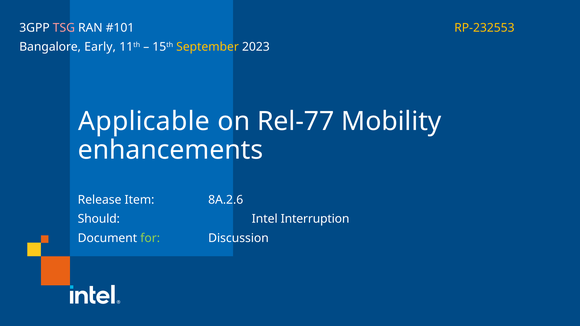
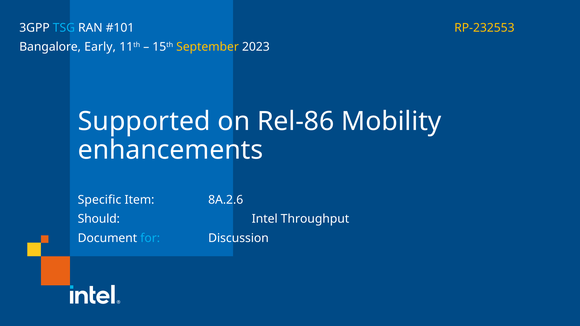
TSG colour: pink -> light blue (64, 28)
Applicable: Applicable -> Supported (144, 122)
Rel-77: Rel-77 -> Rel-86 (296, 122)
Release: Release -> Specific (100, 200)
Interruption: Interruption -> Throughput (315, 219)
for colour: light green -> light blue (150, 238)
